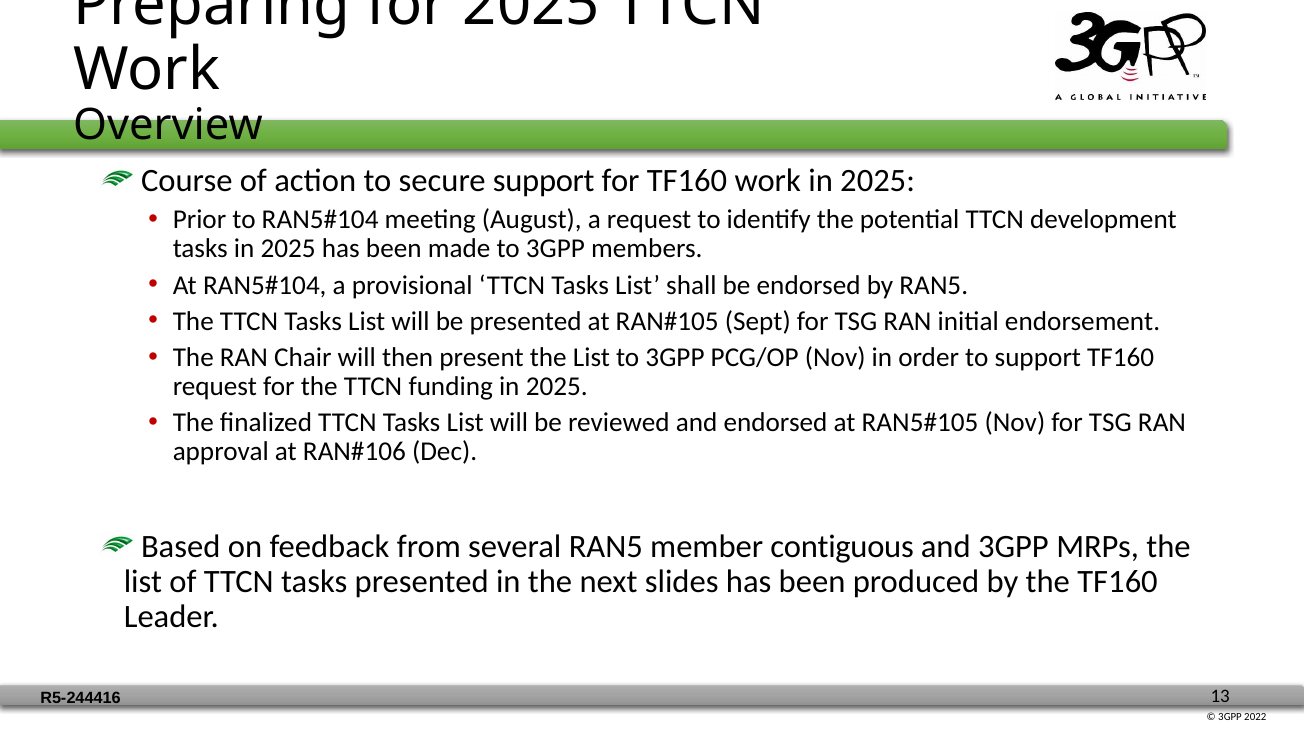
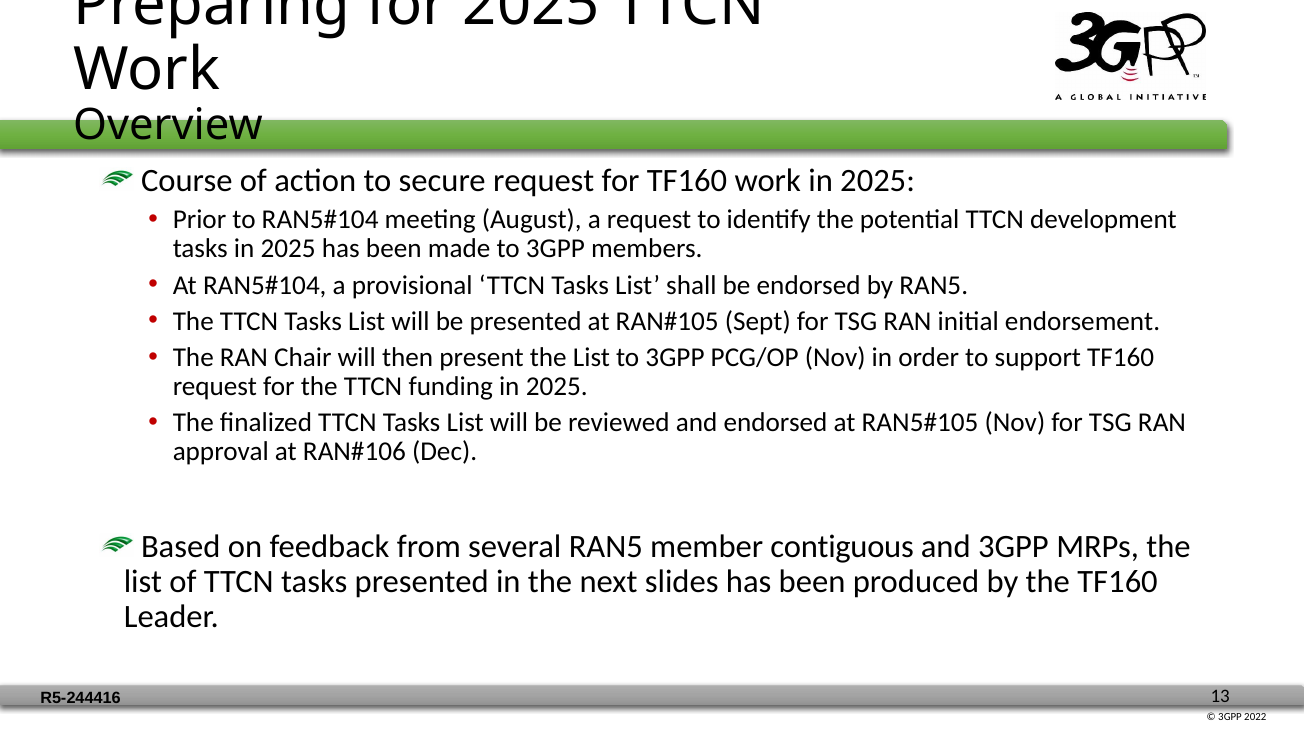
secure support: support -> request (544, 181)
